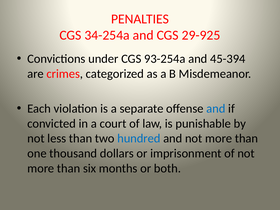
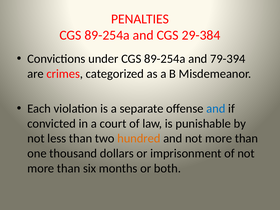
34-254a: 34-254a -> 89-254a (107, 35)
29-925: 29-925 -> 29-384 (201, 35)
under CGS 93-254a: 93-254a -> 89-254a (165, 59)
45-394: 45-394 -> 79-394 (228, 59)
hundred colour: blue -> orange (139, 138)
